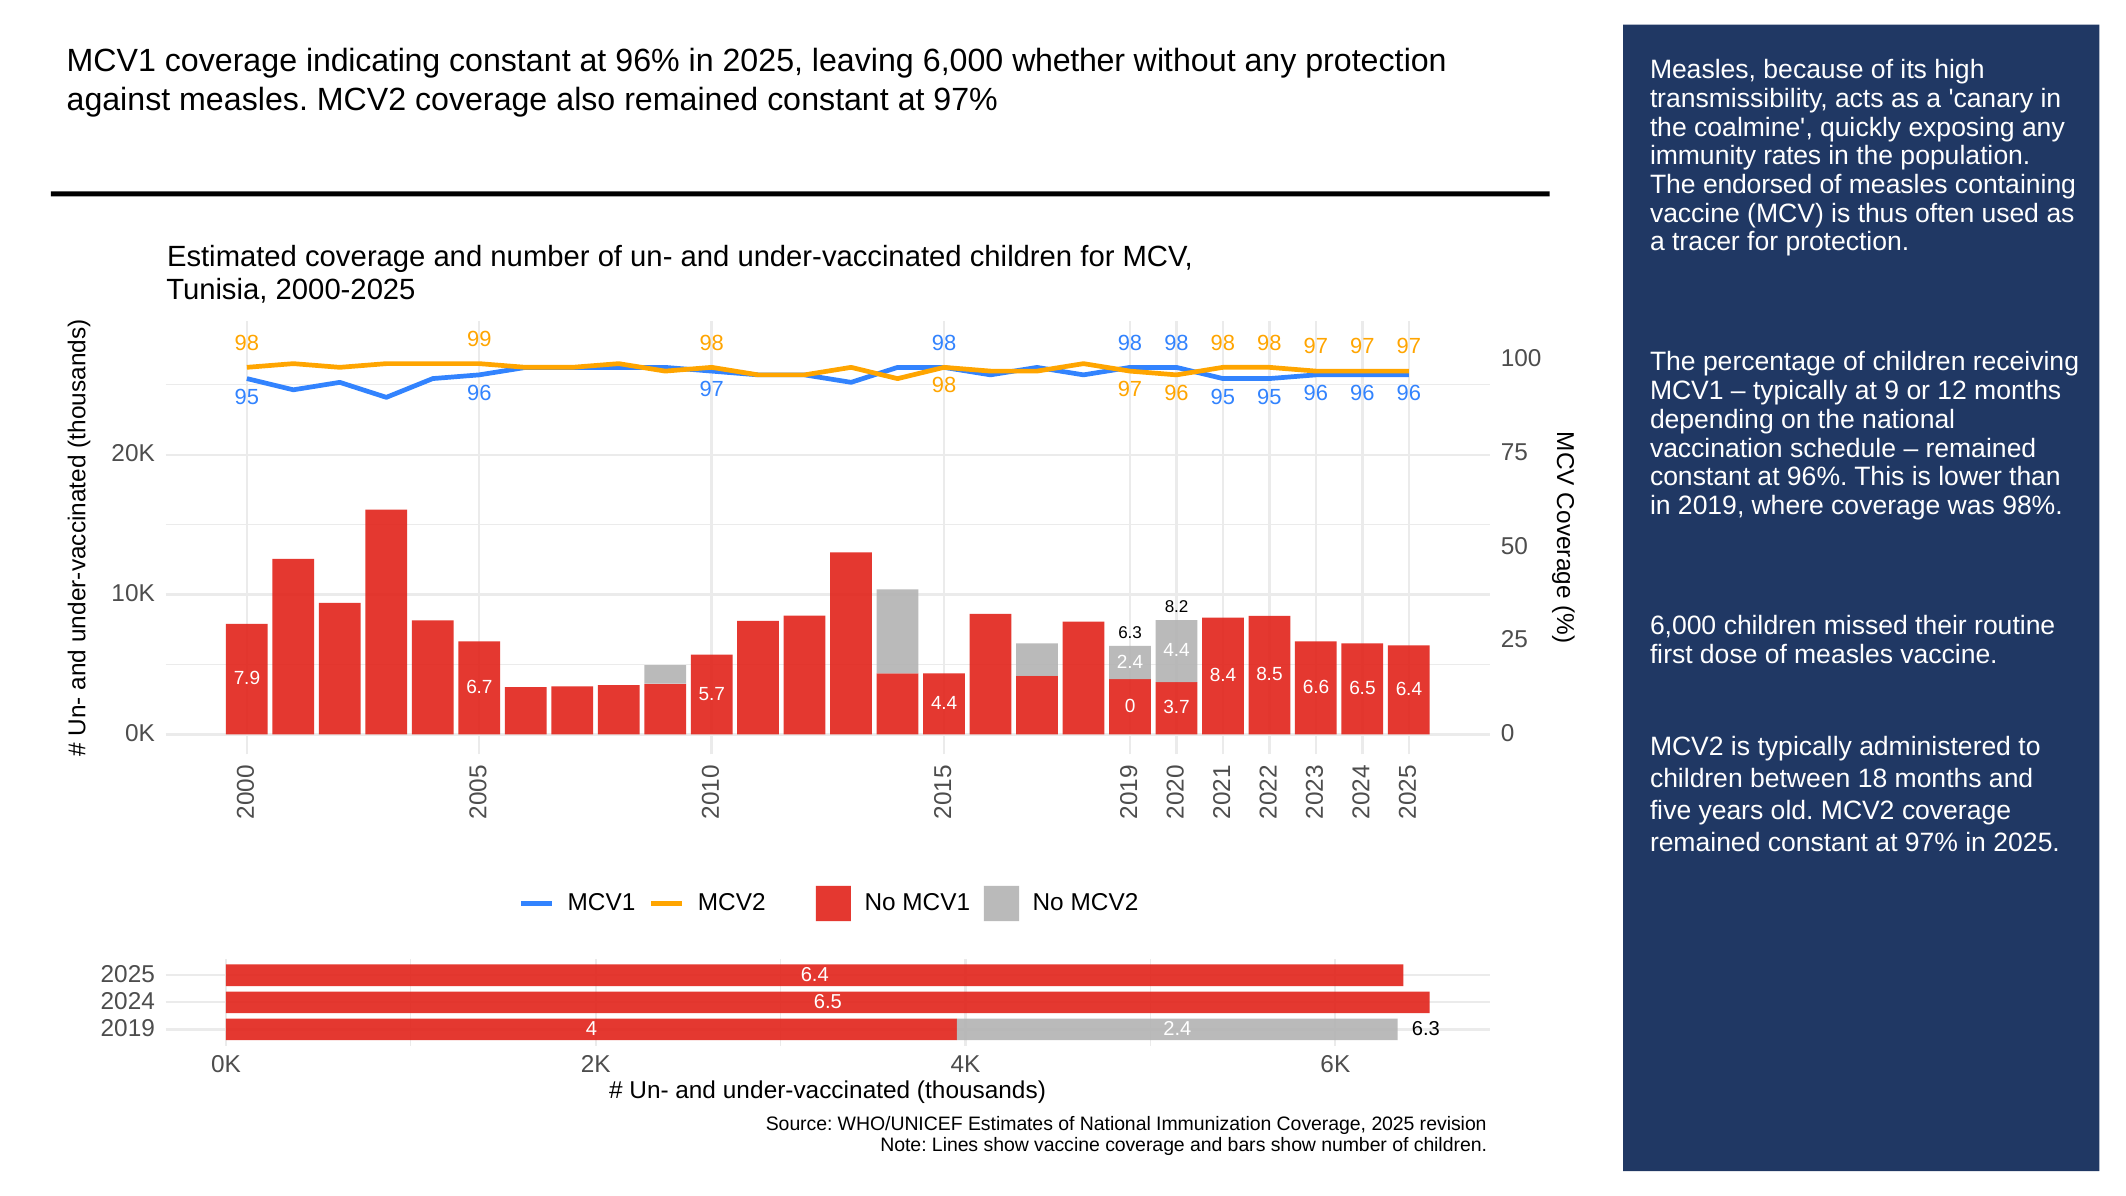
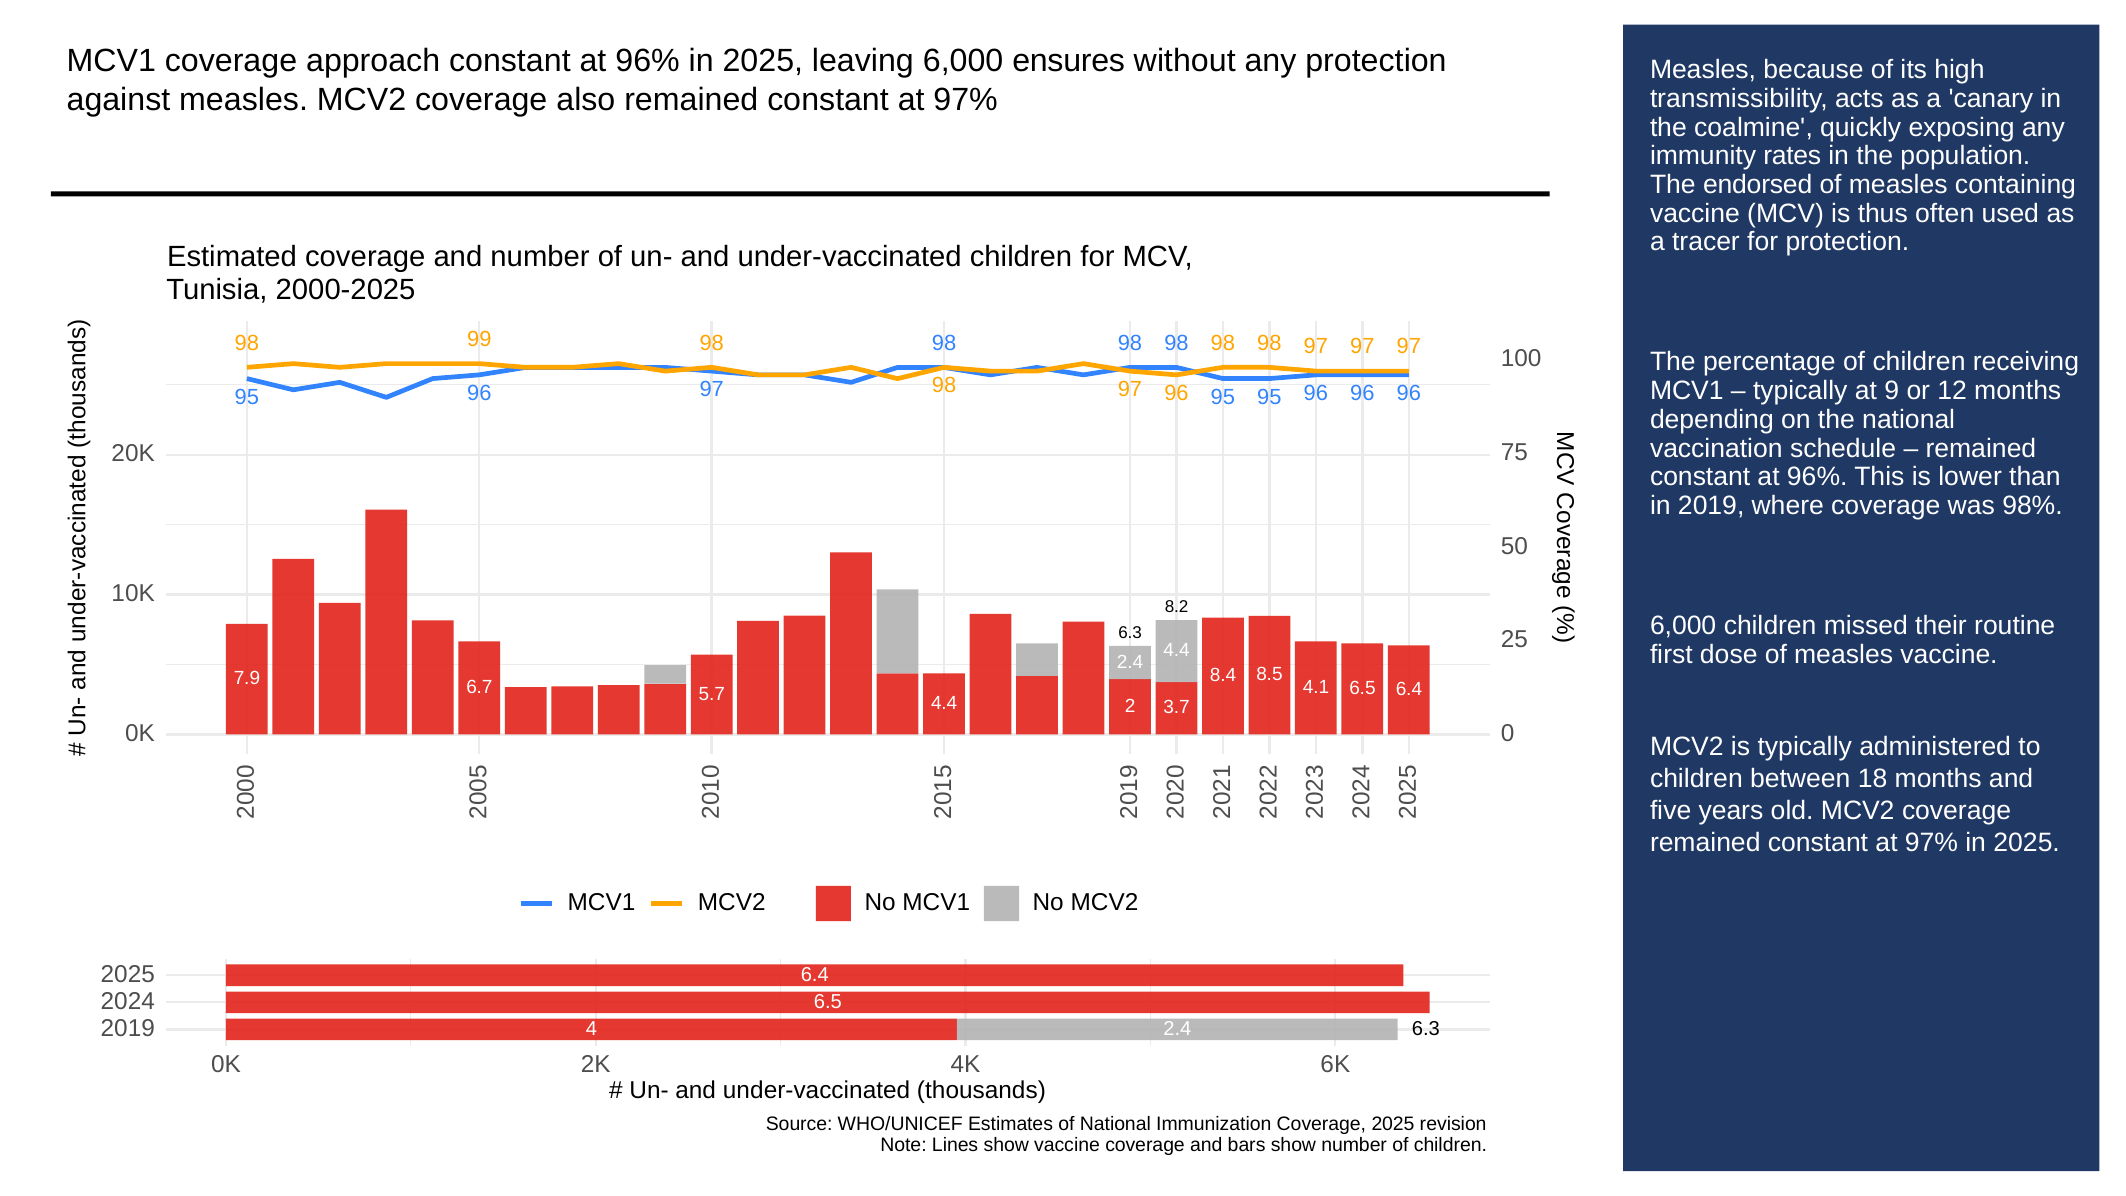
indicating: indicating -> approach (373, 61)
whether: whether -> ensures (1069, 61)
4.4 0: 0 -> 2 (1130, 706)
6.6: 6.6 -> 4.1 (1316, 687)
